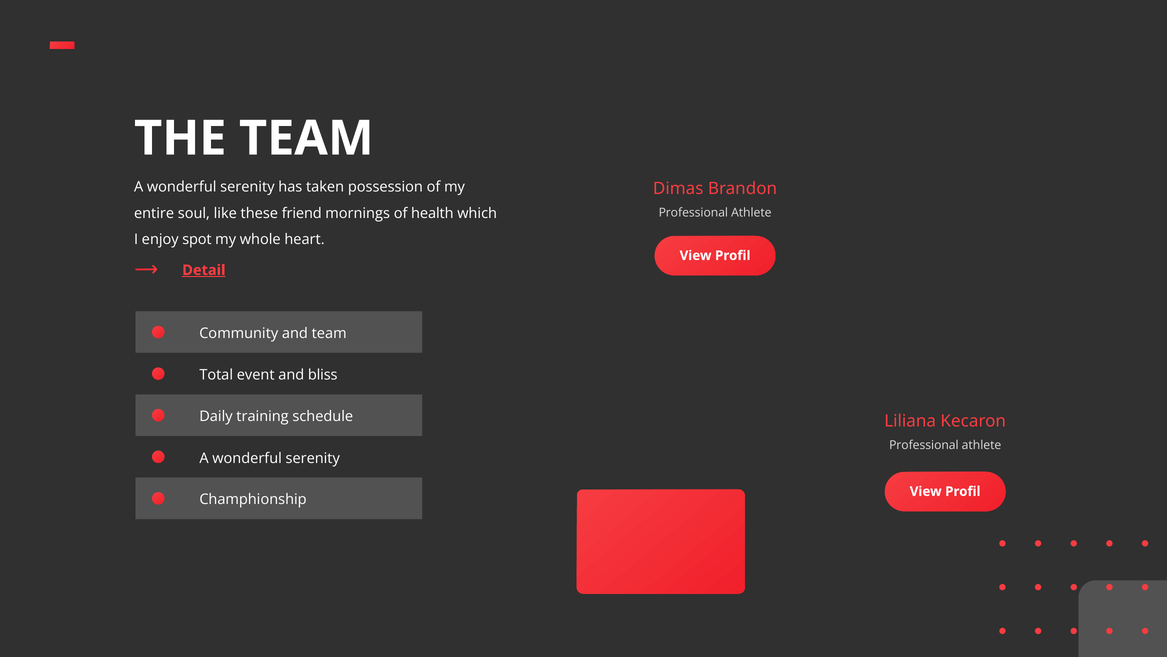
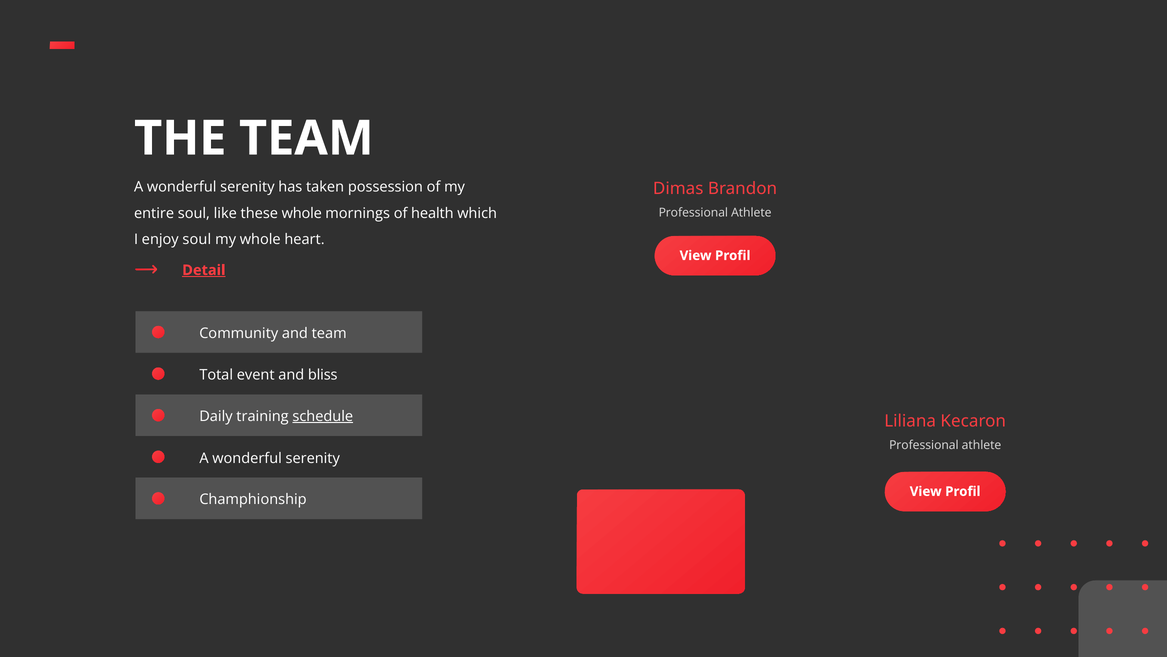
these friend: friend -> whole (302, 213)
enjoy spot: spot -> soul (197, 239)
schedule underline: none -> present (323, 416)
